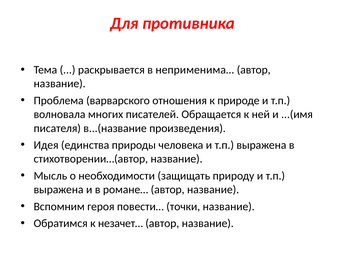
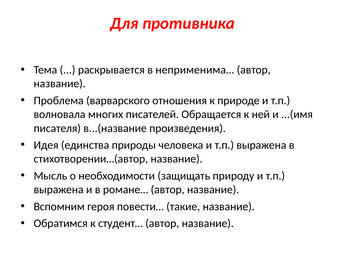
точки: точки -> такие (183, 206)
незачет…: незачет… -> студент… (120, 223)
